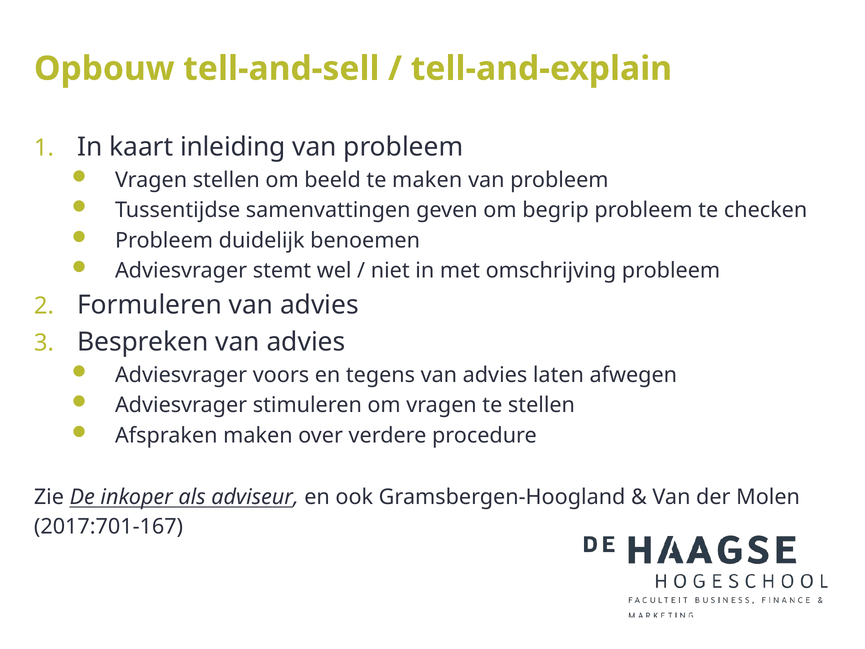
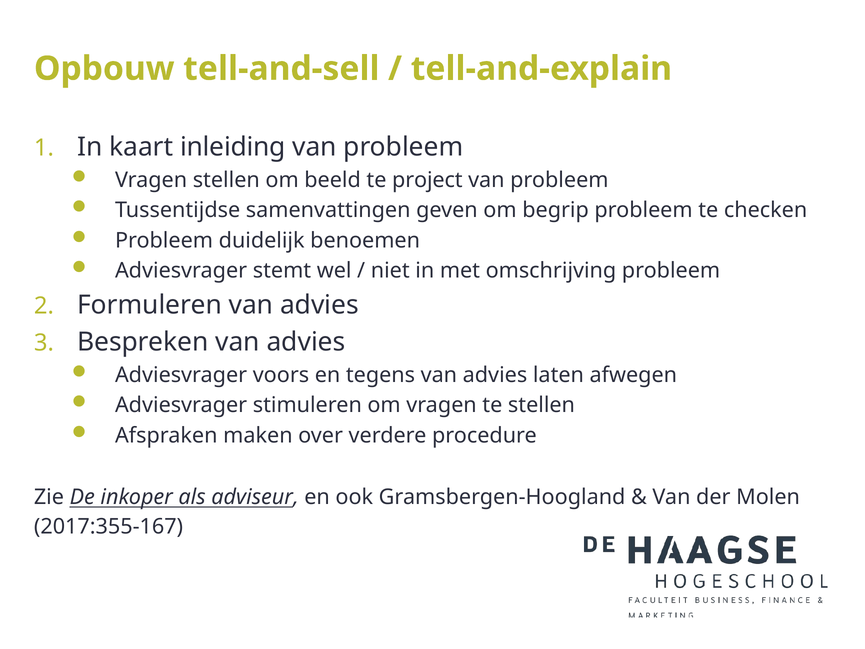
te maken: maken -> project (427, 180)
2017:701-167: 2017:701-167 -> 2017:355-167 (109, 526)
